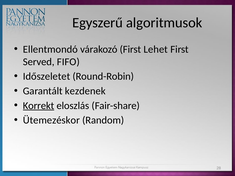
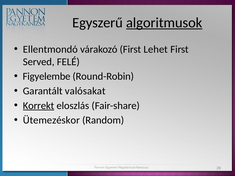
algoritmusok underline: none -> present (164, 23)
FIFO: FIFO -> FELÉ (68, 62)
Időszeletet: Időszeletet -> Figyelembe (47, 76)
kezdenek: kezdenek -> valósakat (85, 91)
